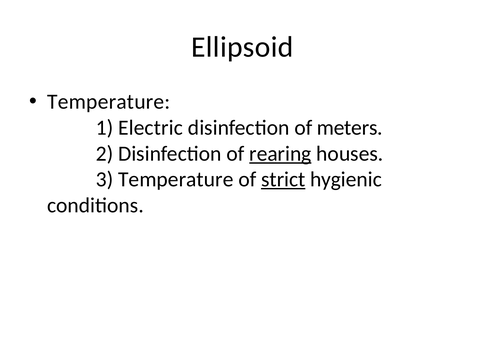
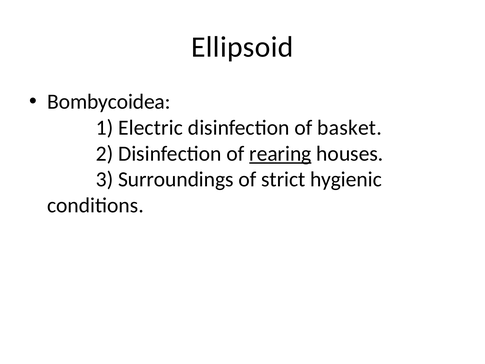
Temperature: Temperature -> Bombycoidea (109, 102)
meters: meters -> basket (350, 128)
3 Temperature: Temperature -> Surroundings (176, 179)
strict underline: present -> none (283, 179)
